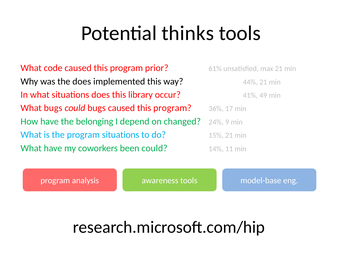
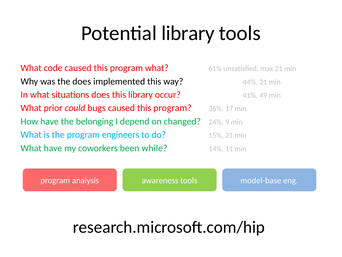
Potential thinks: thinks -> library (188, 33)
program prior: prior -> what (157, 68)
What bugs: bugs -> prior (53, 108)
program situations: situations -> engineers (121, 135)
been could: could -> while (154, 148)
